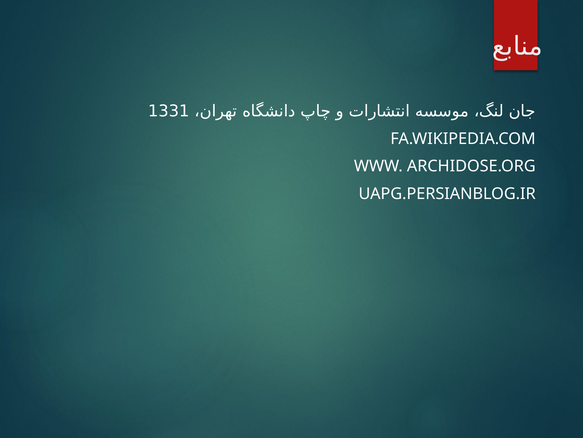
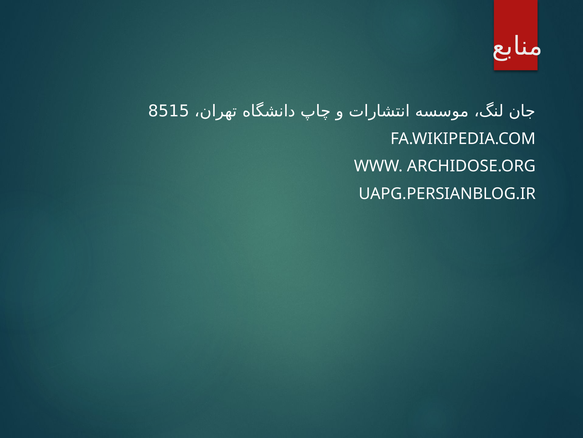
1331: 1331 -> 8515 (169, 111)
